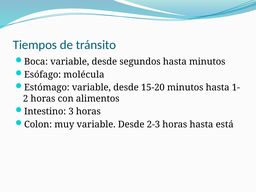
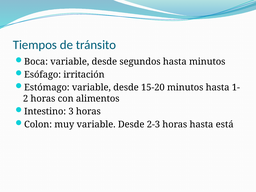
molécula: molécula -> irritación (84, 75)
